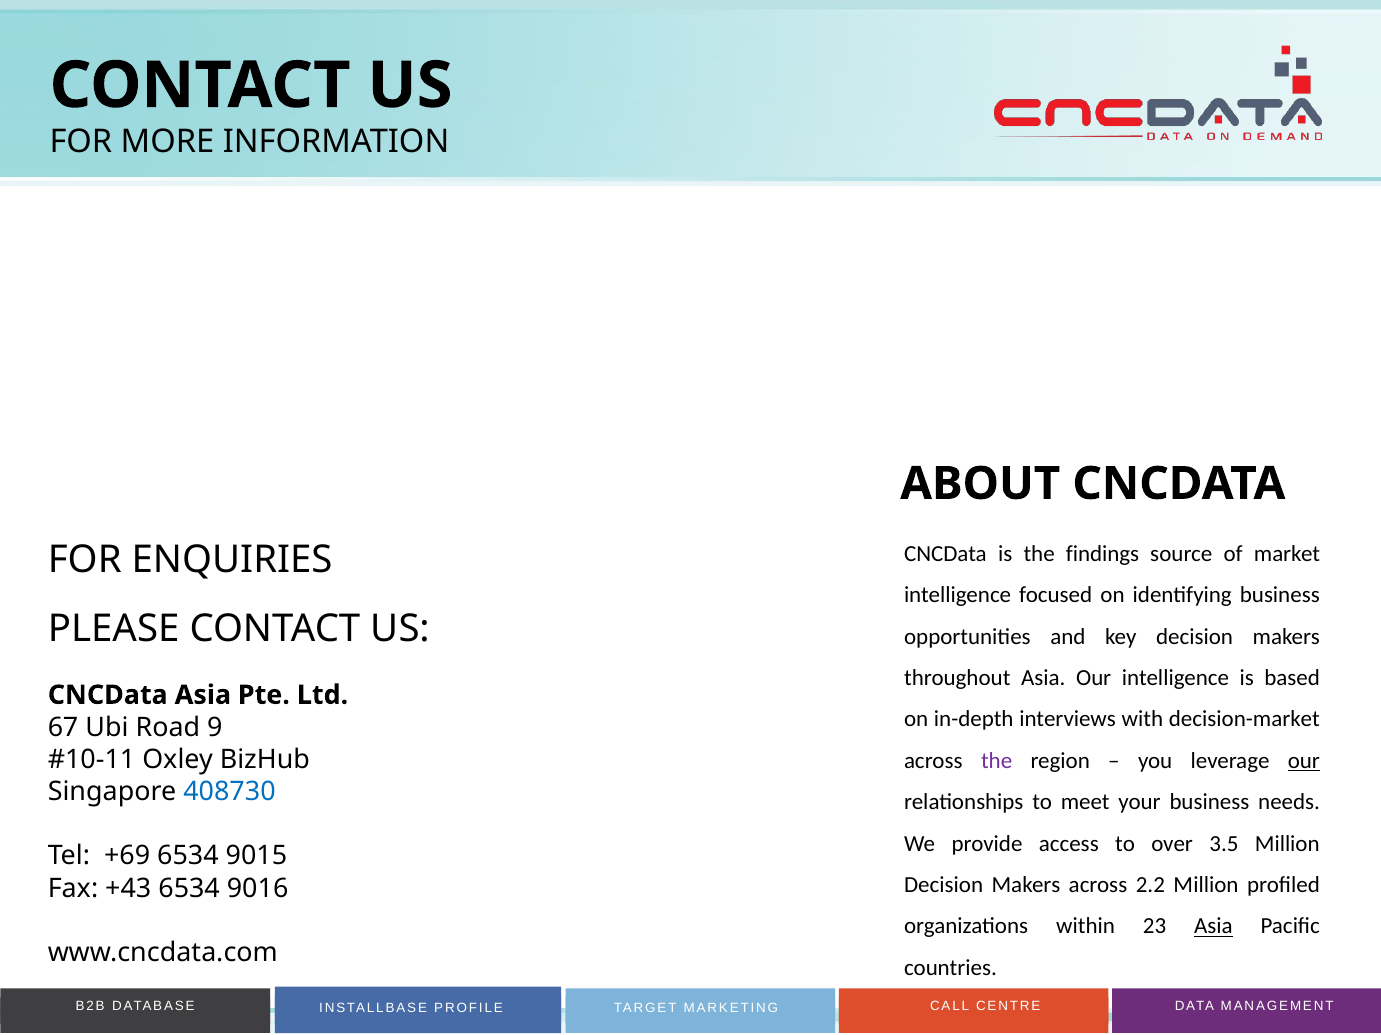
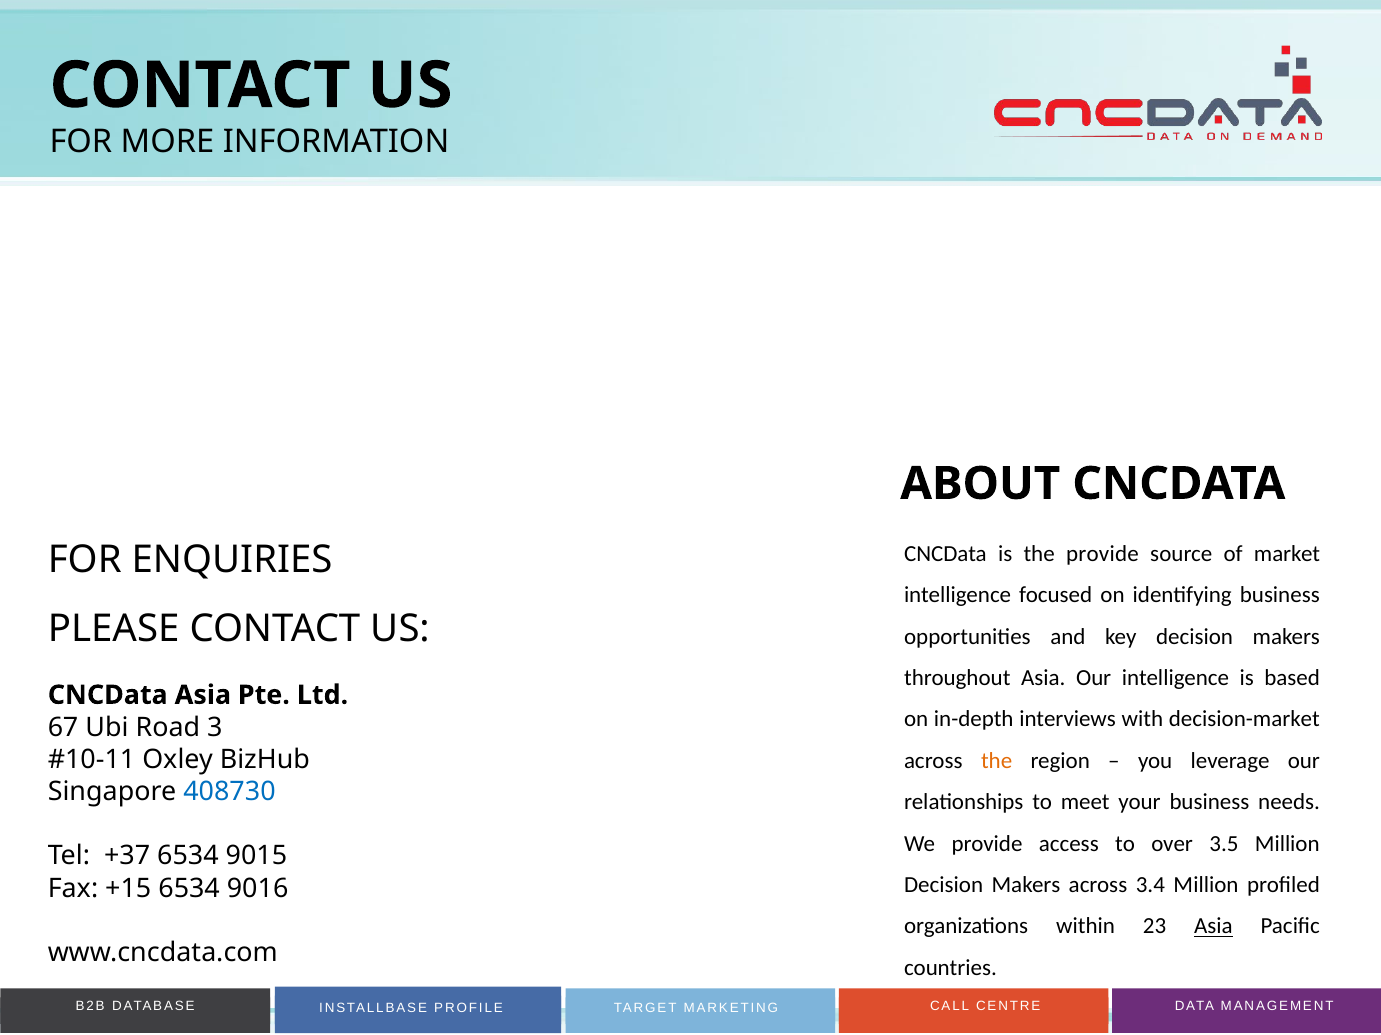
the findings: findings -> provide (1102, 554)
9: 9 -> 3 (215, 728)
the colour: purple -> orange (997, 761)
our underline: present -> none (1304, 761)
+69: +69 -> +37 (127, 857)
2.2: 2.2 -> 3.4 (1150, 886)
+43: +43 -> +15 (128, 889)
